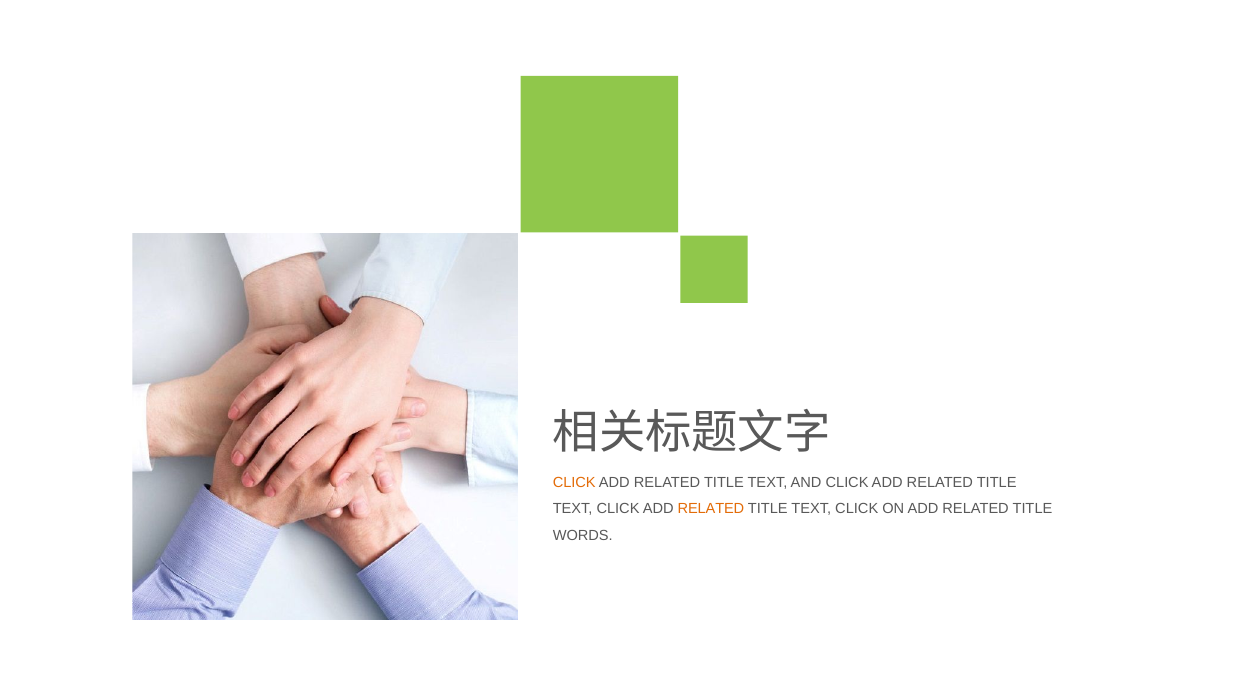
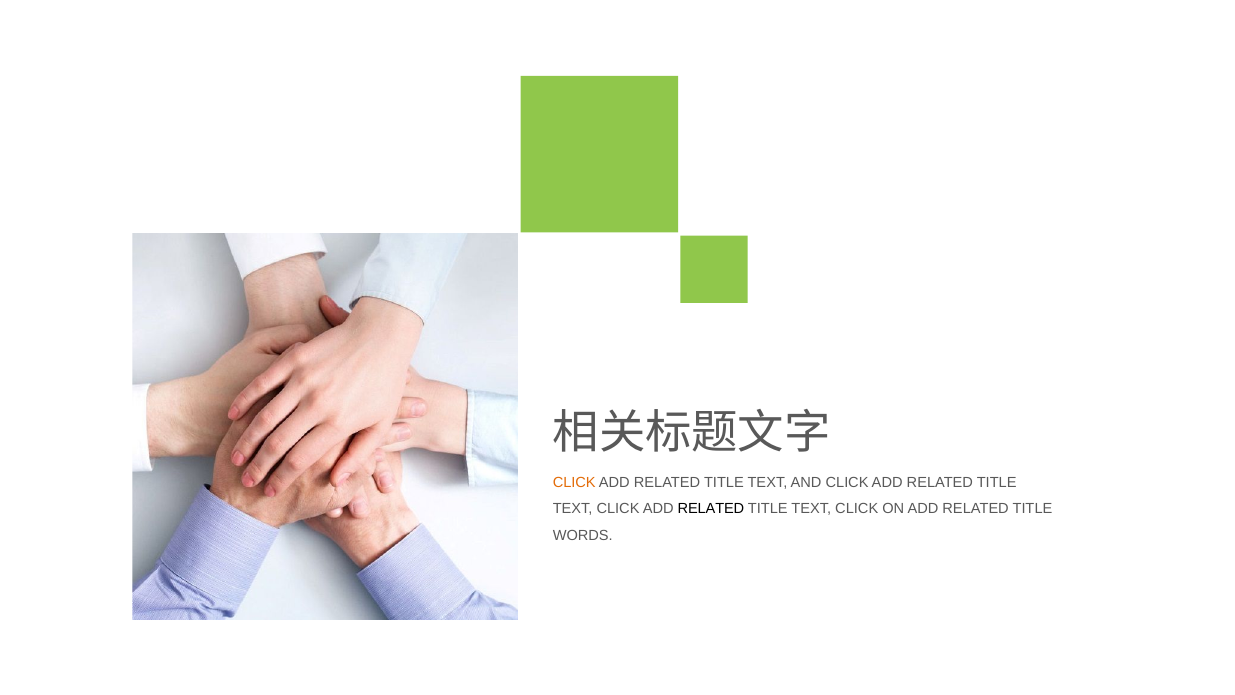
RELATED colour: orange -> black (711, 509)
